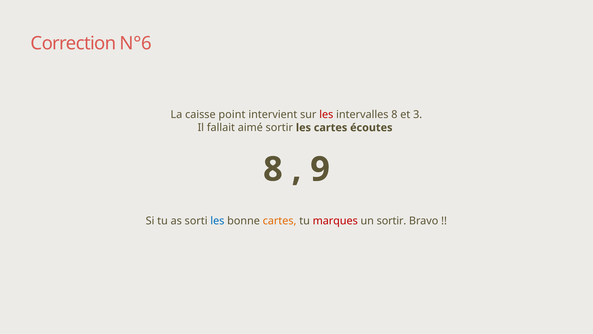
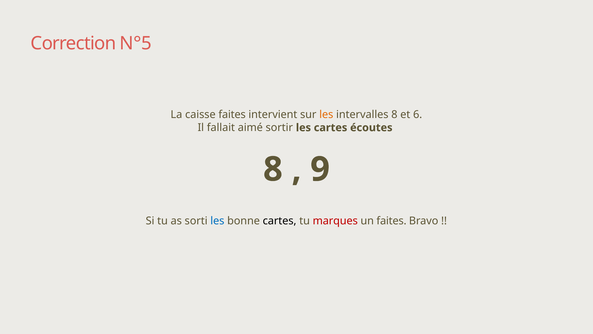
N°6: N°6 -> N°5 (136, 43)
caisse point: point -> faites (232, 115)
les colour: red -> orange (326, 115)
3: 3 -> 6 (418, 115)
cartes colour: orange -> black (280, 221)
un sortir: sortir -> faites (391, 221)
